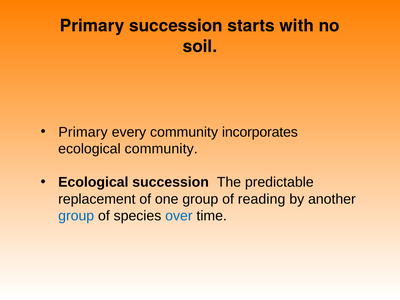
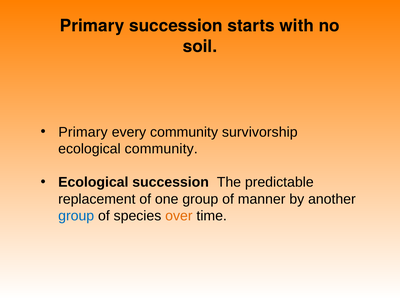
incorporates: incorporates -> survivorship (260, 132)
reading: reading -> manner (262, 199)
over colour: blue -> orange (179, 216)
